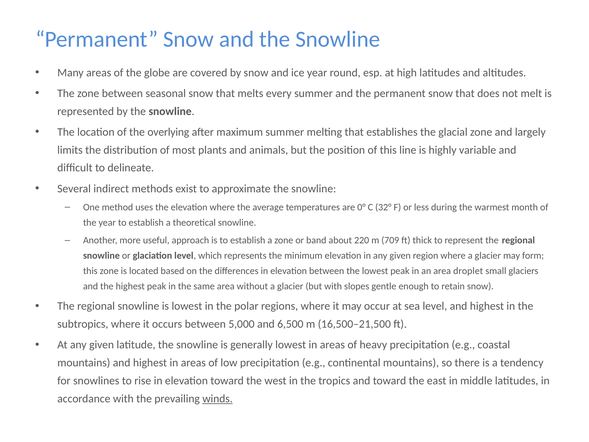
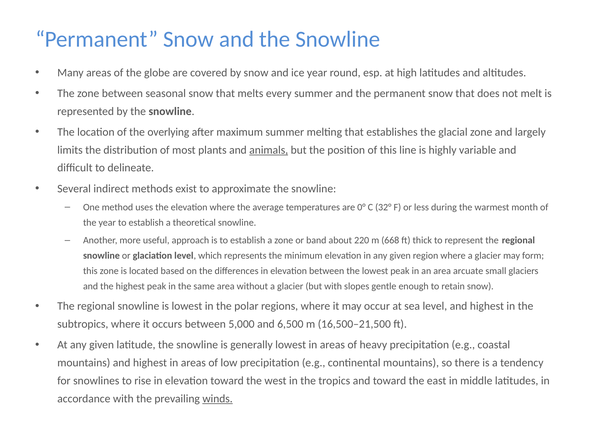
animals underline: none -> present (269, 150)
709: 709 -> 668 (390, 240)
droplet: droplet -> arcuate (468, 271)
